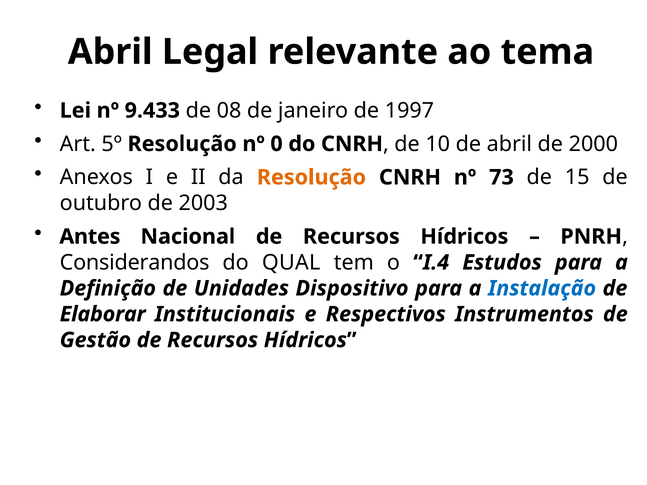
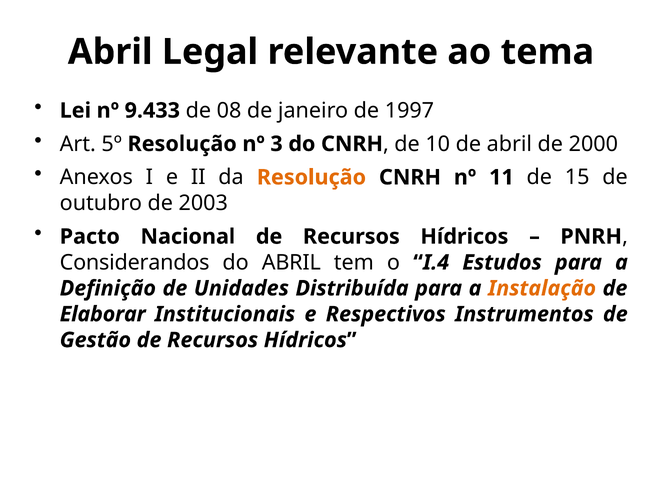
0: 0 -> 3 (277, 144)
73: 73 -> 11 (501, 177)
Antes: Antes -> Pacto (90, 237)
do QUAL: QUAL -> ABRIL (291, 263)
Dispositivo: Dispositivo -> Distribuída (352, 288)
Instalação colour: blue -> orange (542, 288)
